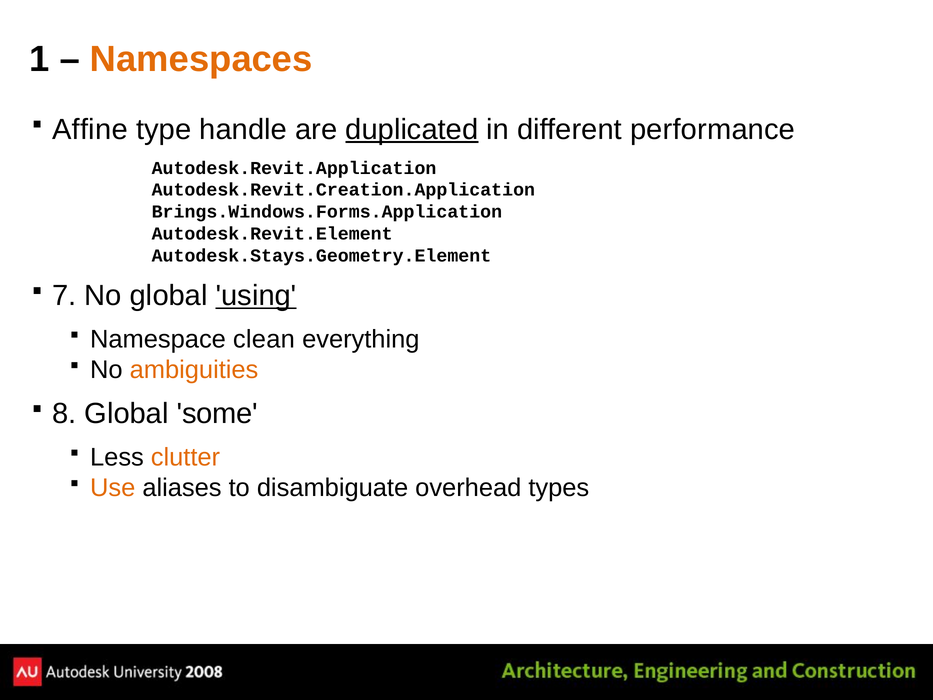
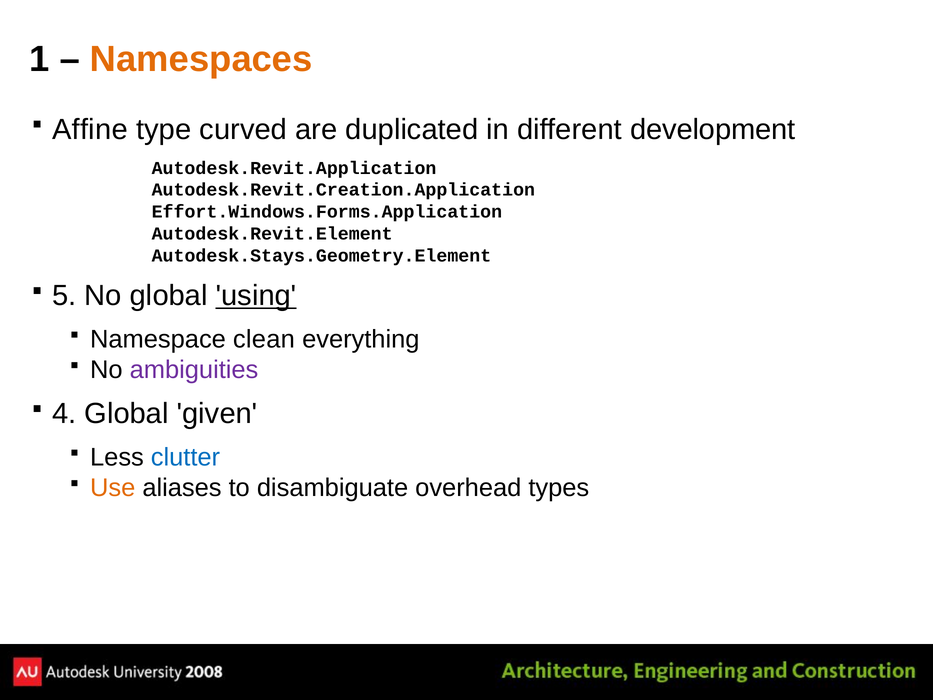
handle: handle -> curved (243, 129)
duplicated underline: present -> none (412, 129)
performance: performance -> development (713, 129)
Brings.Windows.Forms.Application: Brings.Windows.Forms.Application -> Effort.Windows.Forms.Application (327, 212)
7: 7 -> 5 (64, 295)
ambiguities colour: orange -> purple (194, 370)
8: 8 -> 4 (64, 414)
some: some -> given (217, 414)
clutter colour: orange -> blue (185, 457)
